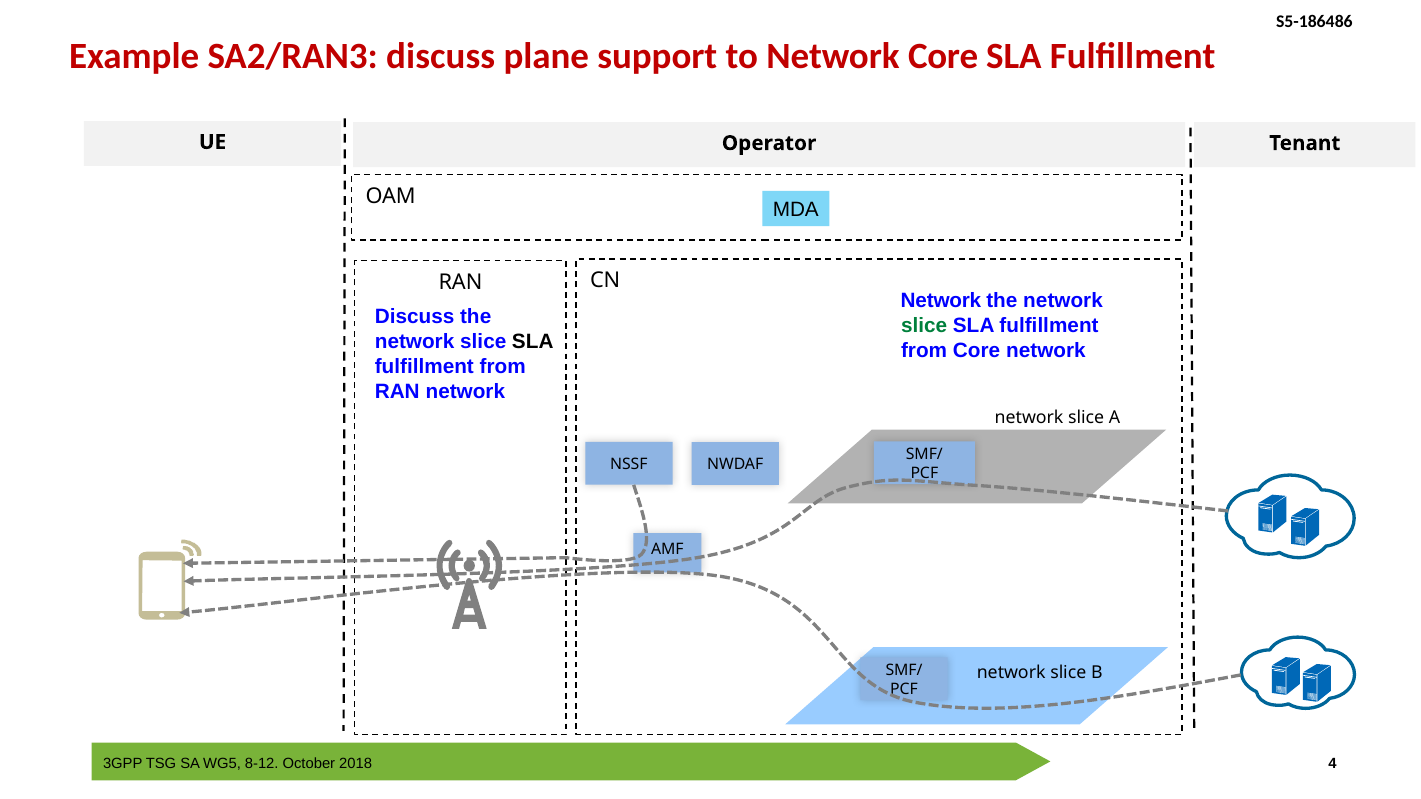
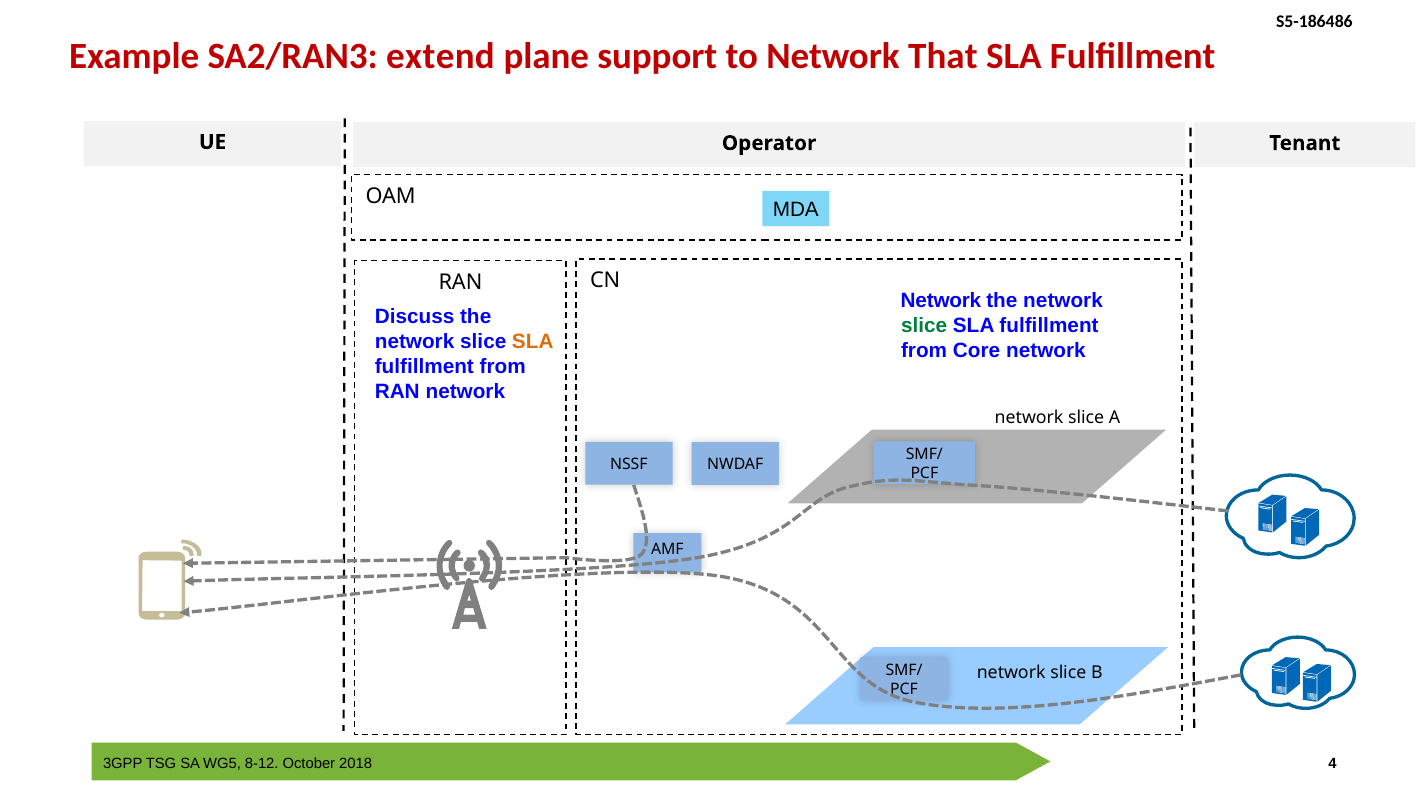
SA2/RAN3 discuss: discuss -> extend (441, 57)
Network Core: Core -> That (943, 57)
SLA colour: black -> orange (533, 342)
